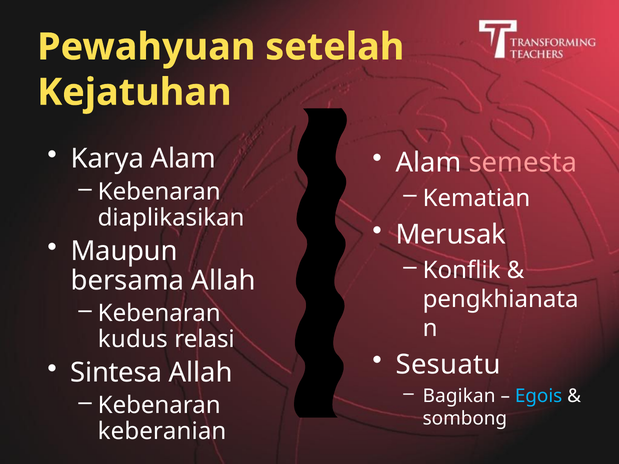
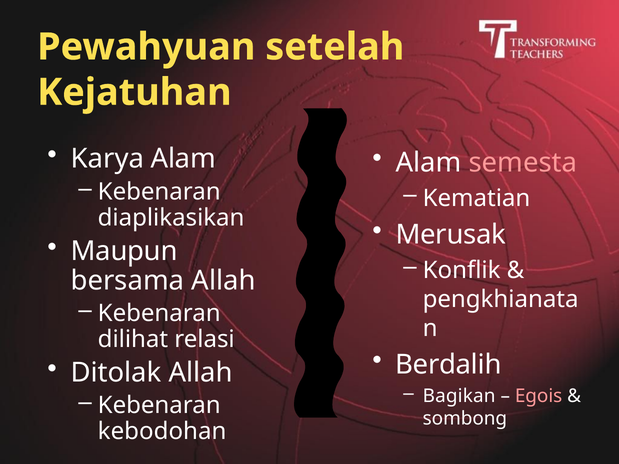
kudus: kudus -> dilihat (133, 340)
Sesuatu: Sesuatu -> Berdalih (448, 365)
Sintesa: Sintesa -> Ditolak (116, 373)
Egois colour: light blue -> pink (539, 396)
keberanian: keberanian -> kebodohan (162, 432)
